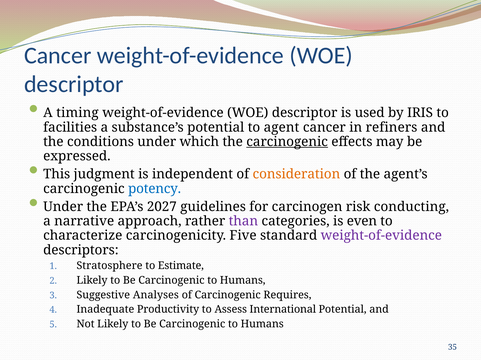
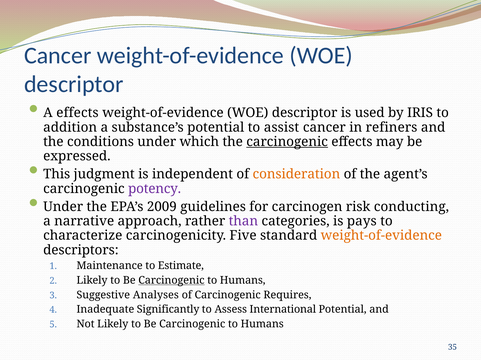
A timing: timing -> effects (77, 113)
facilities: facilities -> addition (70, 128)
agent: agent -> assist (282, 128)
potency colour: blue -> purple (155, 189)
2027: 2027 -> 2009 (162, 207)
even: even -> pays (362, 222)
weight-of-evidence colour: purple -> orange (381, 236)
Stratosphere: Stratosphere -> Maintenance (110, 266)
Carcinogenic underline: none -> present (171, 281)
Productivity: Productivity -> Significantly (168, 310)
